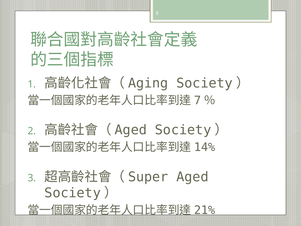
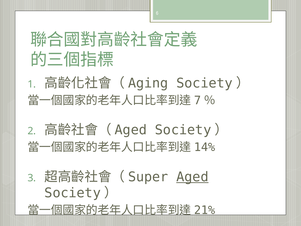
Aged underline: none -> present (192, 177)
